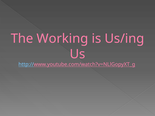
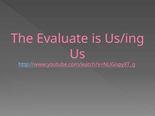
Working: Working -> Evaluate (62, 39)
